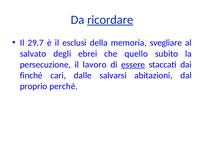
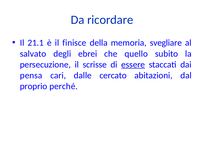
ricordare underline: present -> none (110, 20)
29.7: 29.7 -> 21.1 (36, 43)
esclusi: esclusi -> finisce (74, 43)
lavoro: lavoro -> scrisse (95, 65)
finché: finché -> pensa (31, 75)
salvarsi: salvarsi -> cercato (113, 75)
